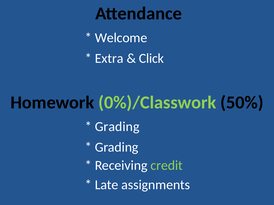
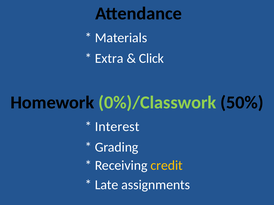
Welcome: Welcome -> Materials (121, 38)
Grading: Grading -> Interest (117, 127)
credit colour: light green -> yellow (167, 166)
